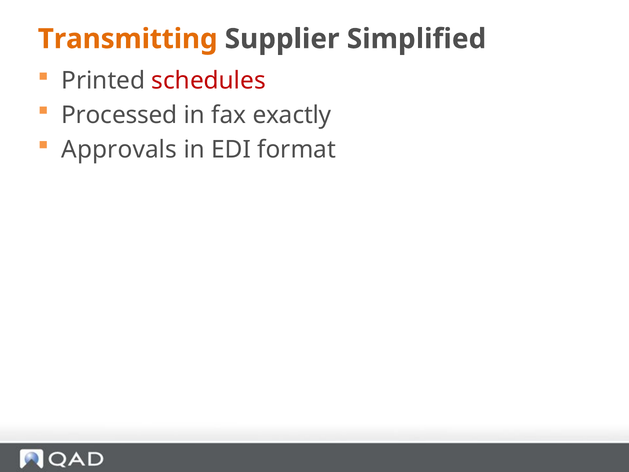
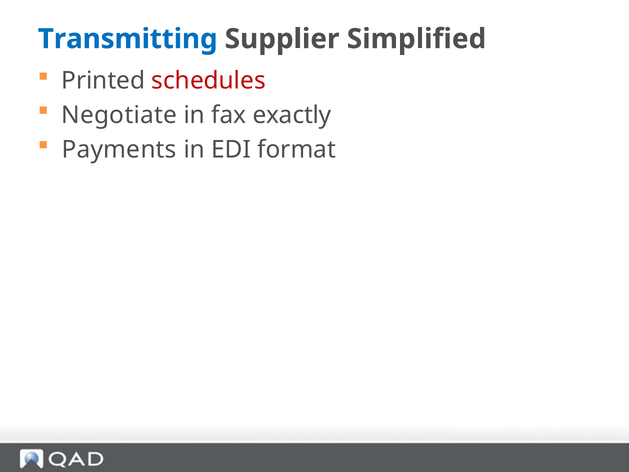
Transmitting colour: orange -> blue (128, 39)
Processed: Processed -> Negotiate (119, 115)
Approvals: Approvals -> Payments (119, 149)
